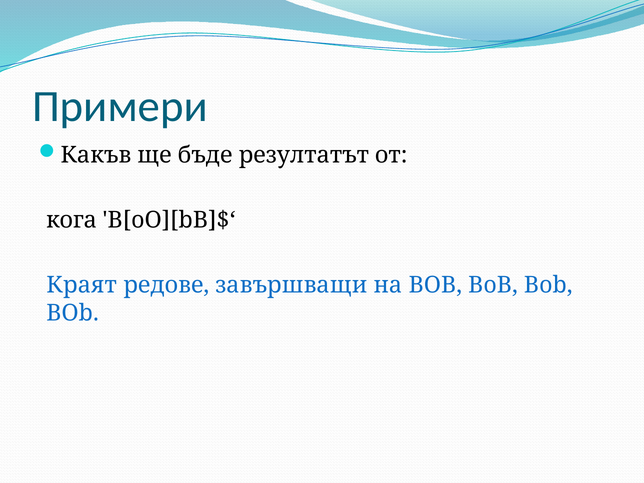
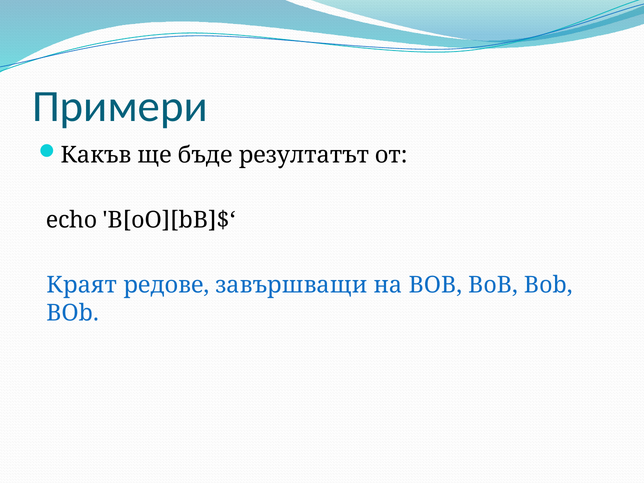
кога: кога -> echo (71, 220)
